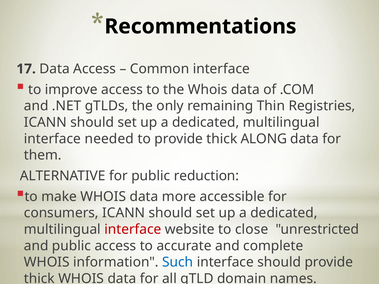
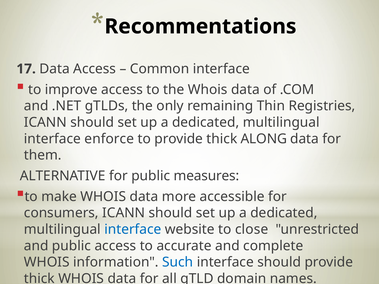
needed: needed -> enforce (109, 139)
reduction: reduction -> measures (206, 176)
interface colour: red -> blue (133, 230)
